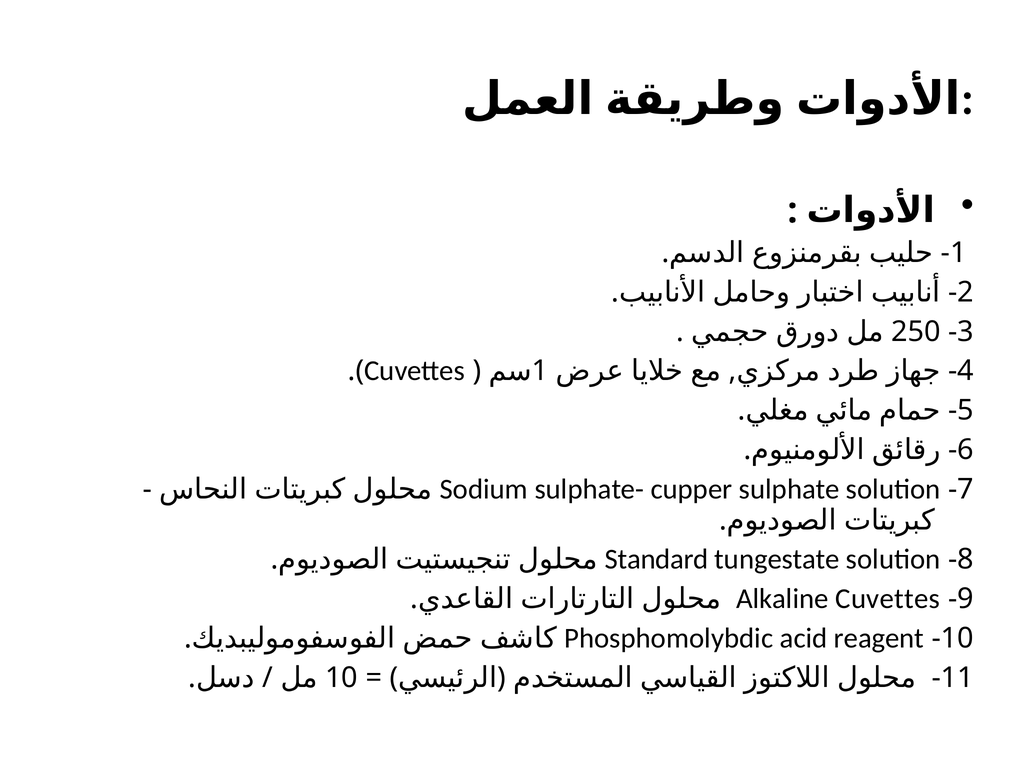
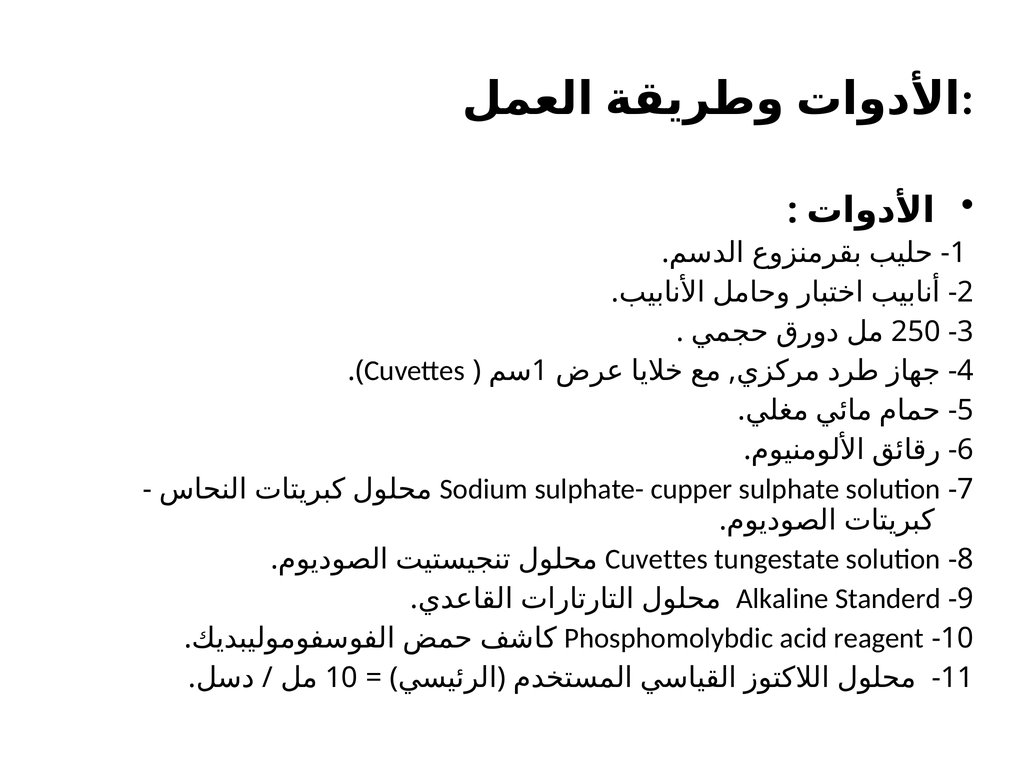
Standard: Standard -> Cuvettes (657, 559)
Alkaline Cuvettes: Cuvettes -> Standerd (888, 599)
